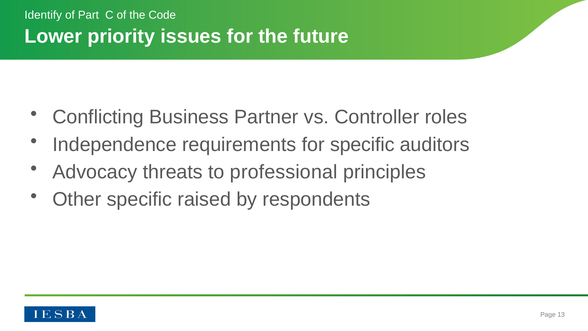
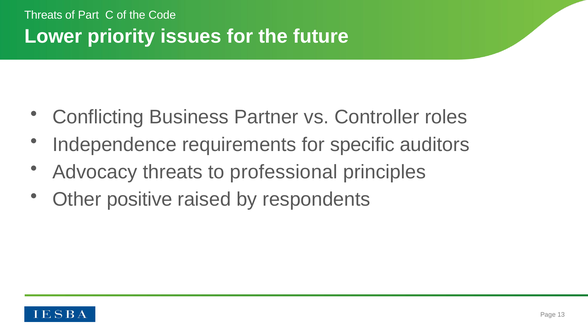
Identify: Identify -> Threats (43, 15)
Other specific: specific -> positive (140, 199)
